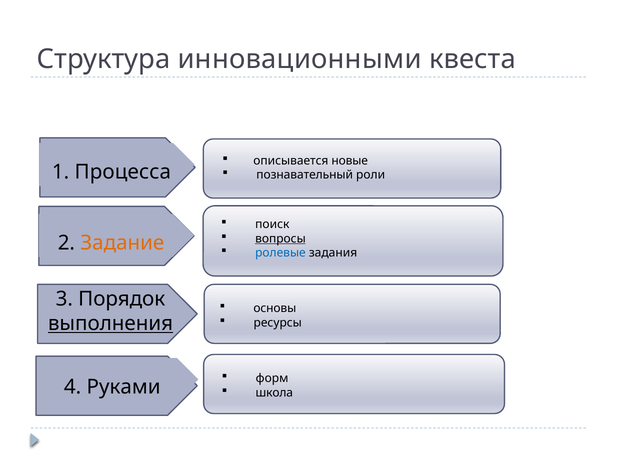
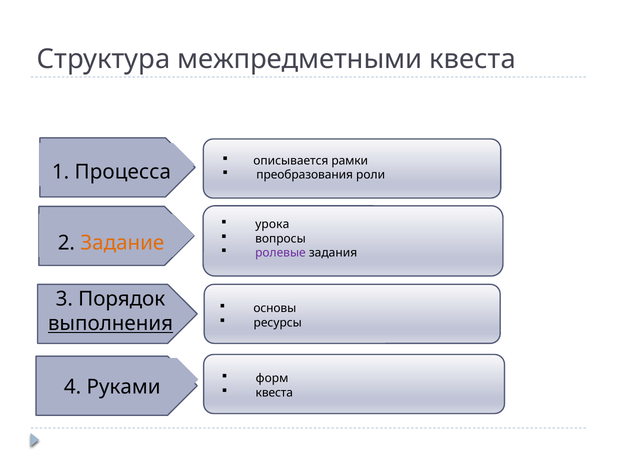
инновационными: инновационными -> межпредметными (300, 60)
новые: новые -> рамки (350, 161)
познавательный: познавательный -> преобразования (305, 175)
поиск: поиск -> урока (272, 225)
вопросы underline: present -> none (280, 239)
ролевые colour: blue -> purple (280, 253)
школа: школа -> квеста (274, 393)
